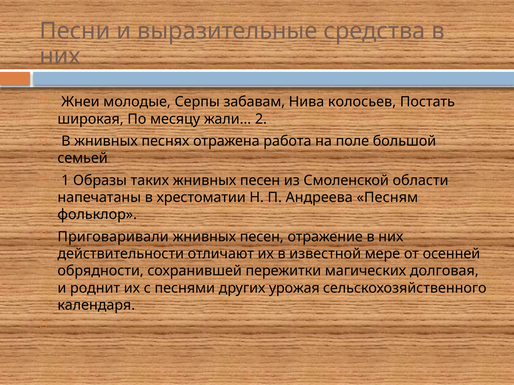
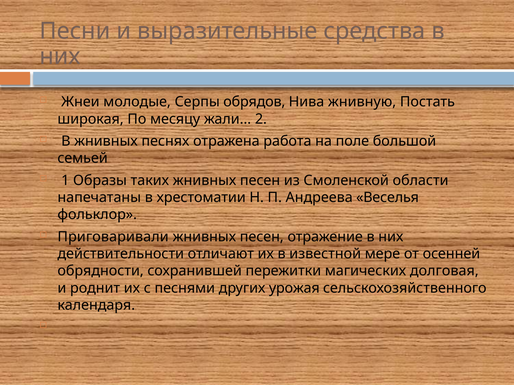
забавам: забавам -> обрядов (254, 102)
колосьев: колосьев -> жнивную (362, 102)
Песням: Песням -> Веселья (388, 198)
